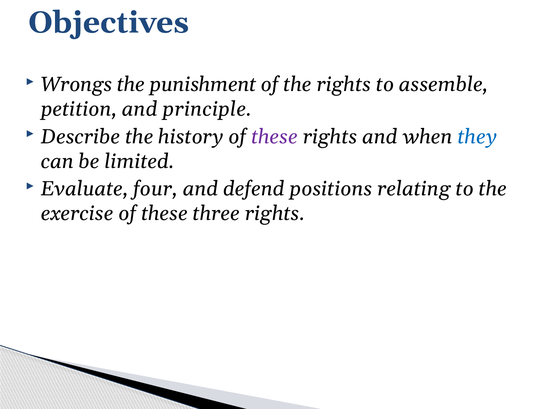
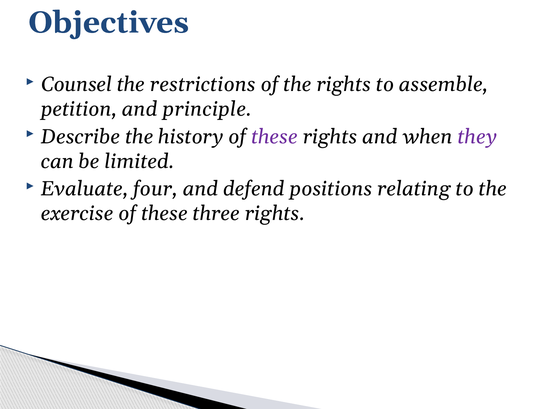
Wrongs: Wrongs -> Counsel (76, 85)
punishment: punishment -> restrictions (203, 85)
they colour: blue -> purple (477, 137)
